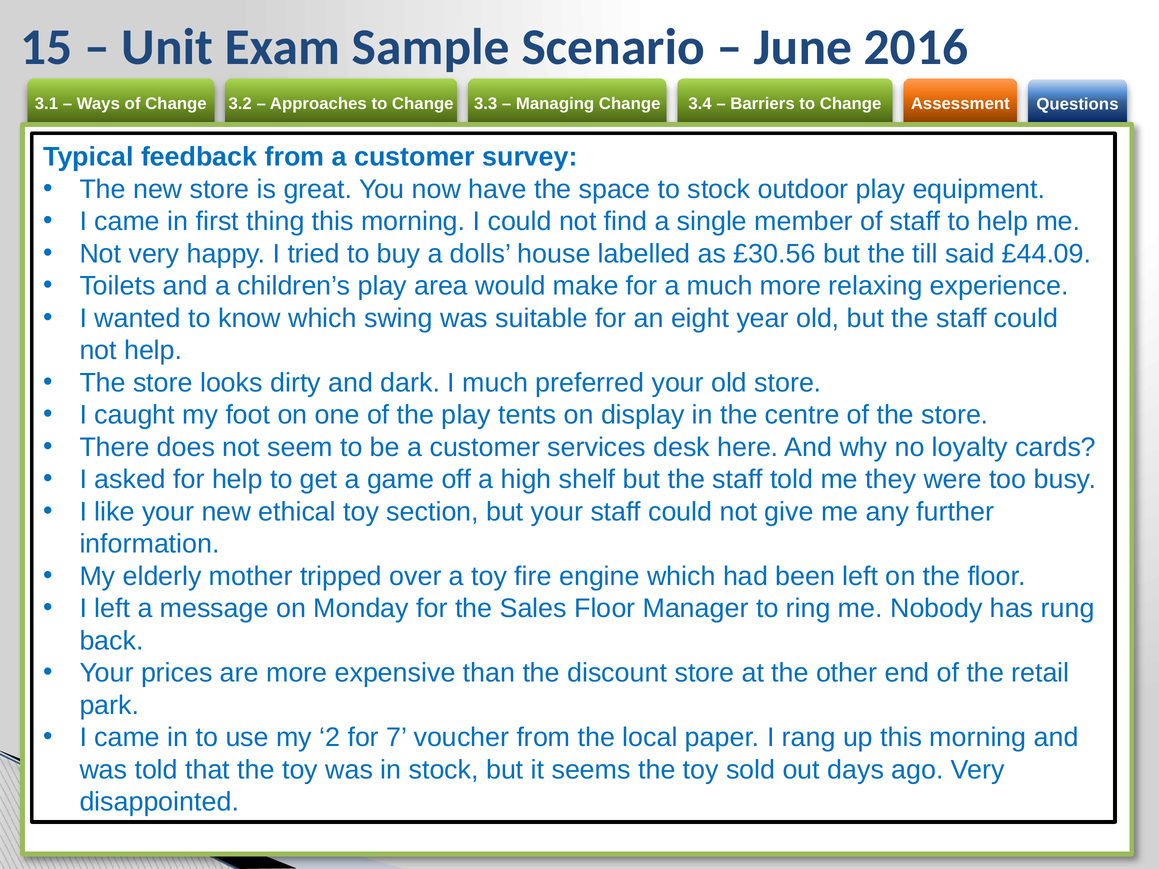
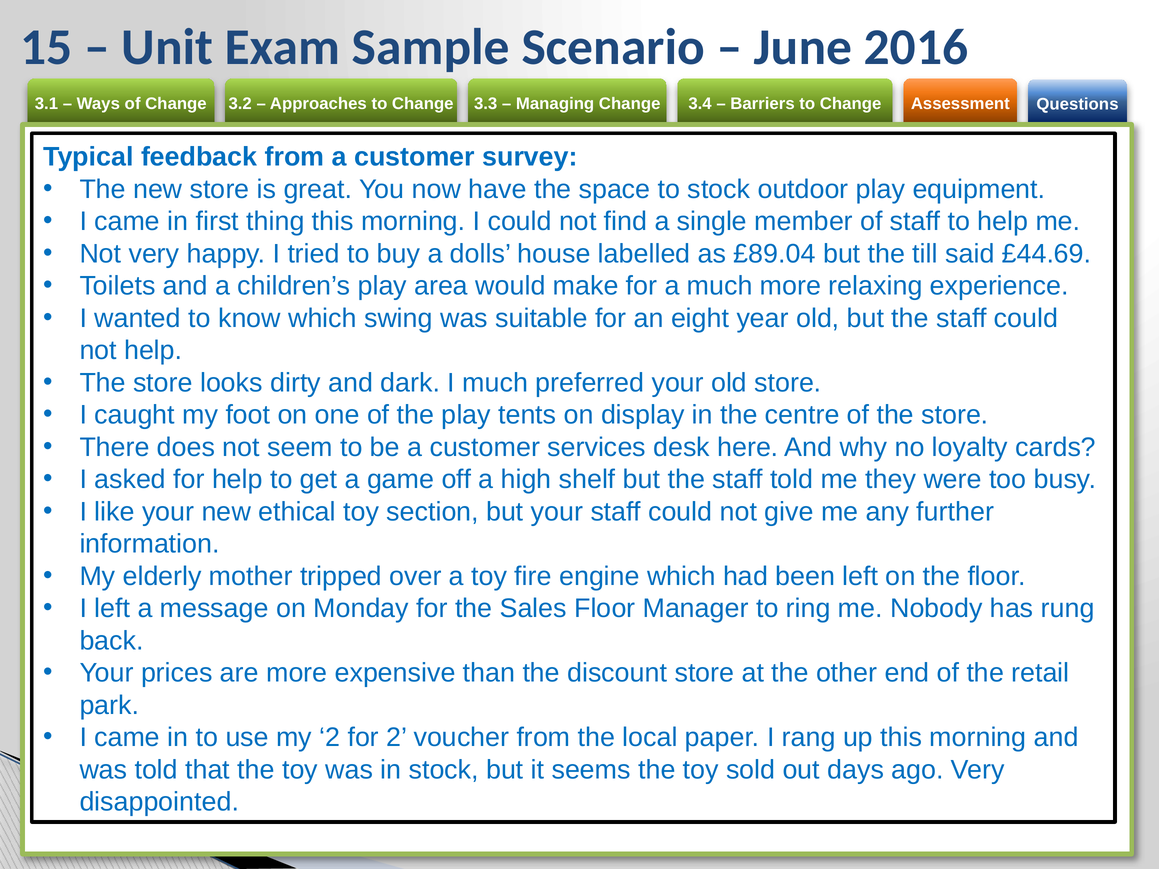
£30.56: £30.56 -> £89.04 (775, 254)
£44.09: £44.09 -> £44.69 (1047, 254)
for 7: 7 -> 2 (397, 738)
